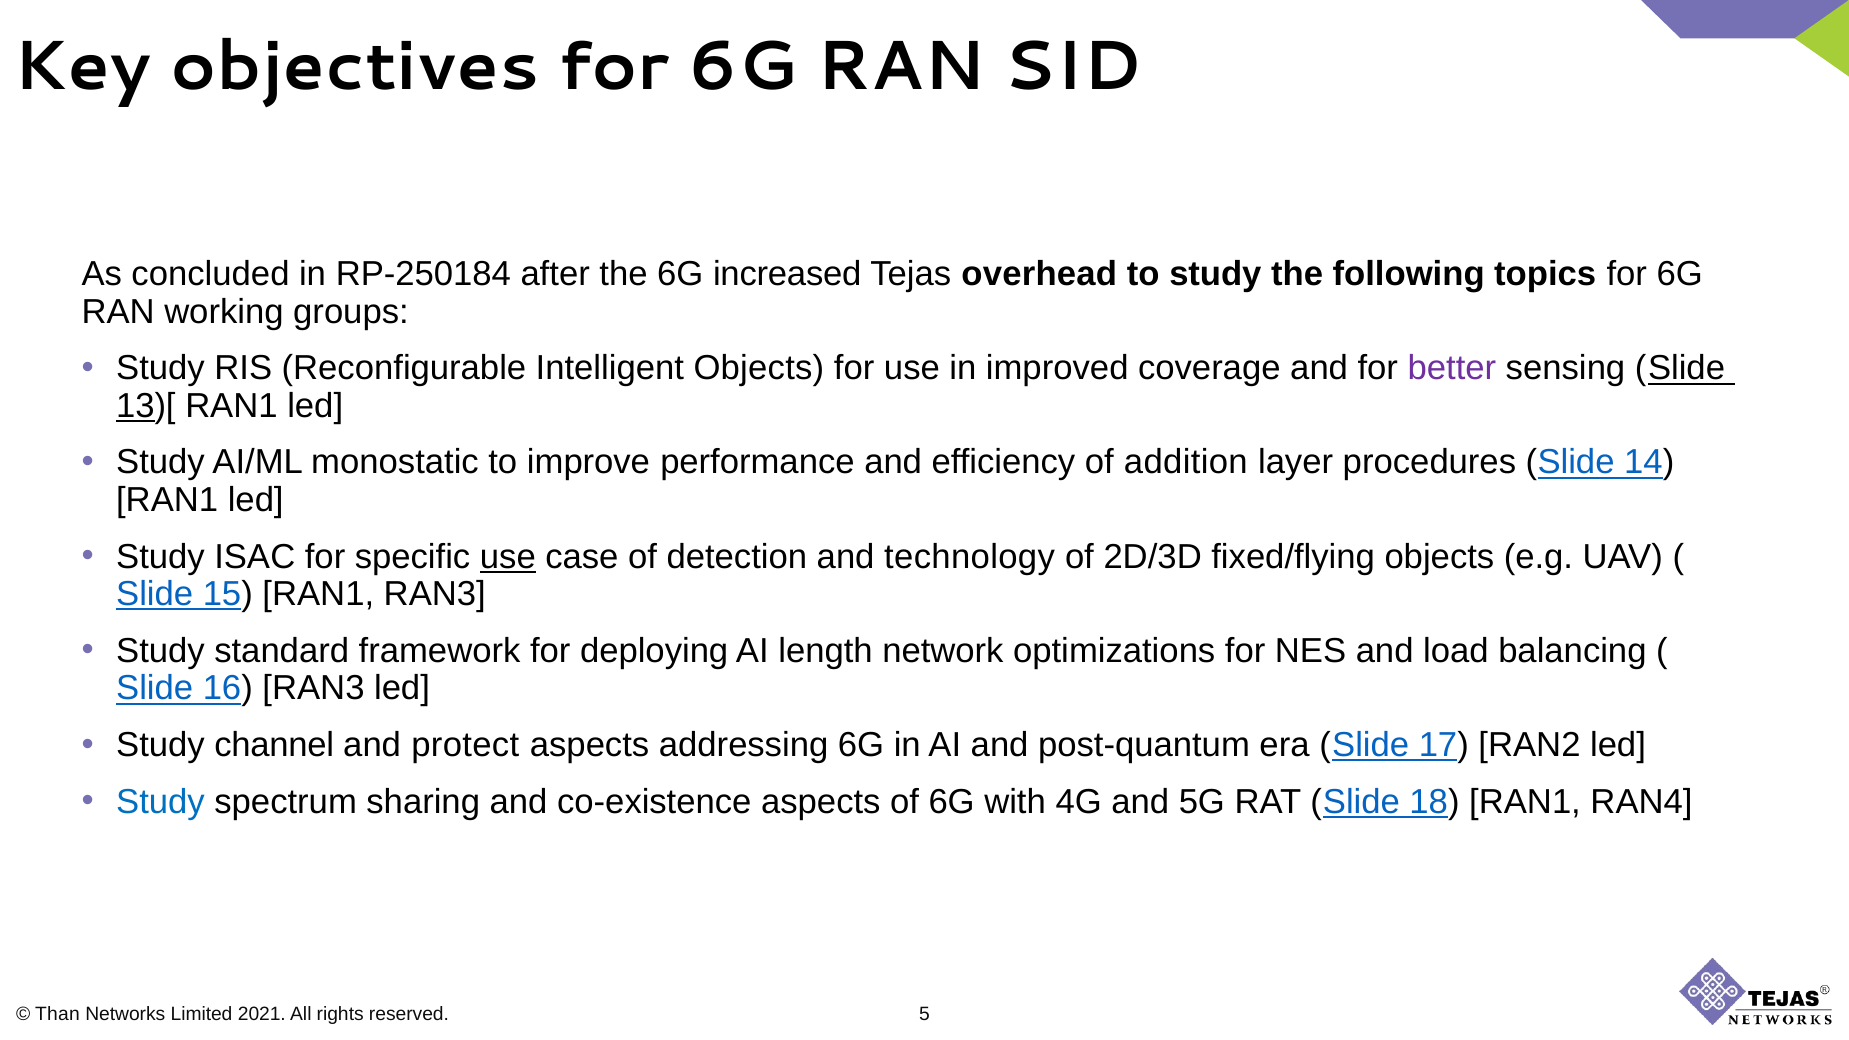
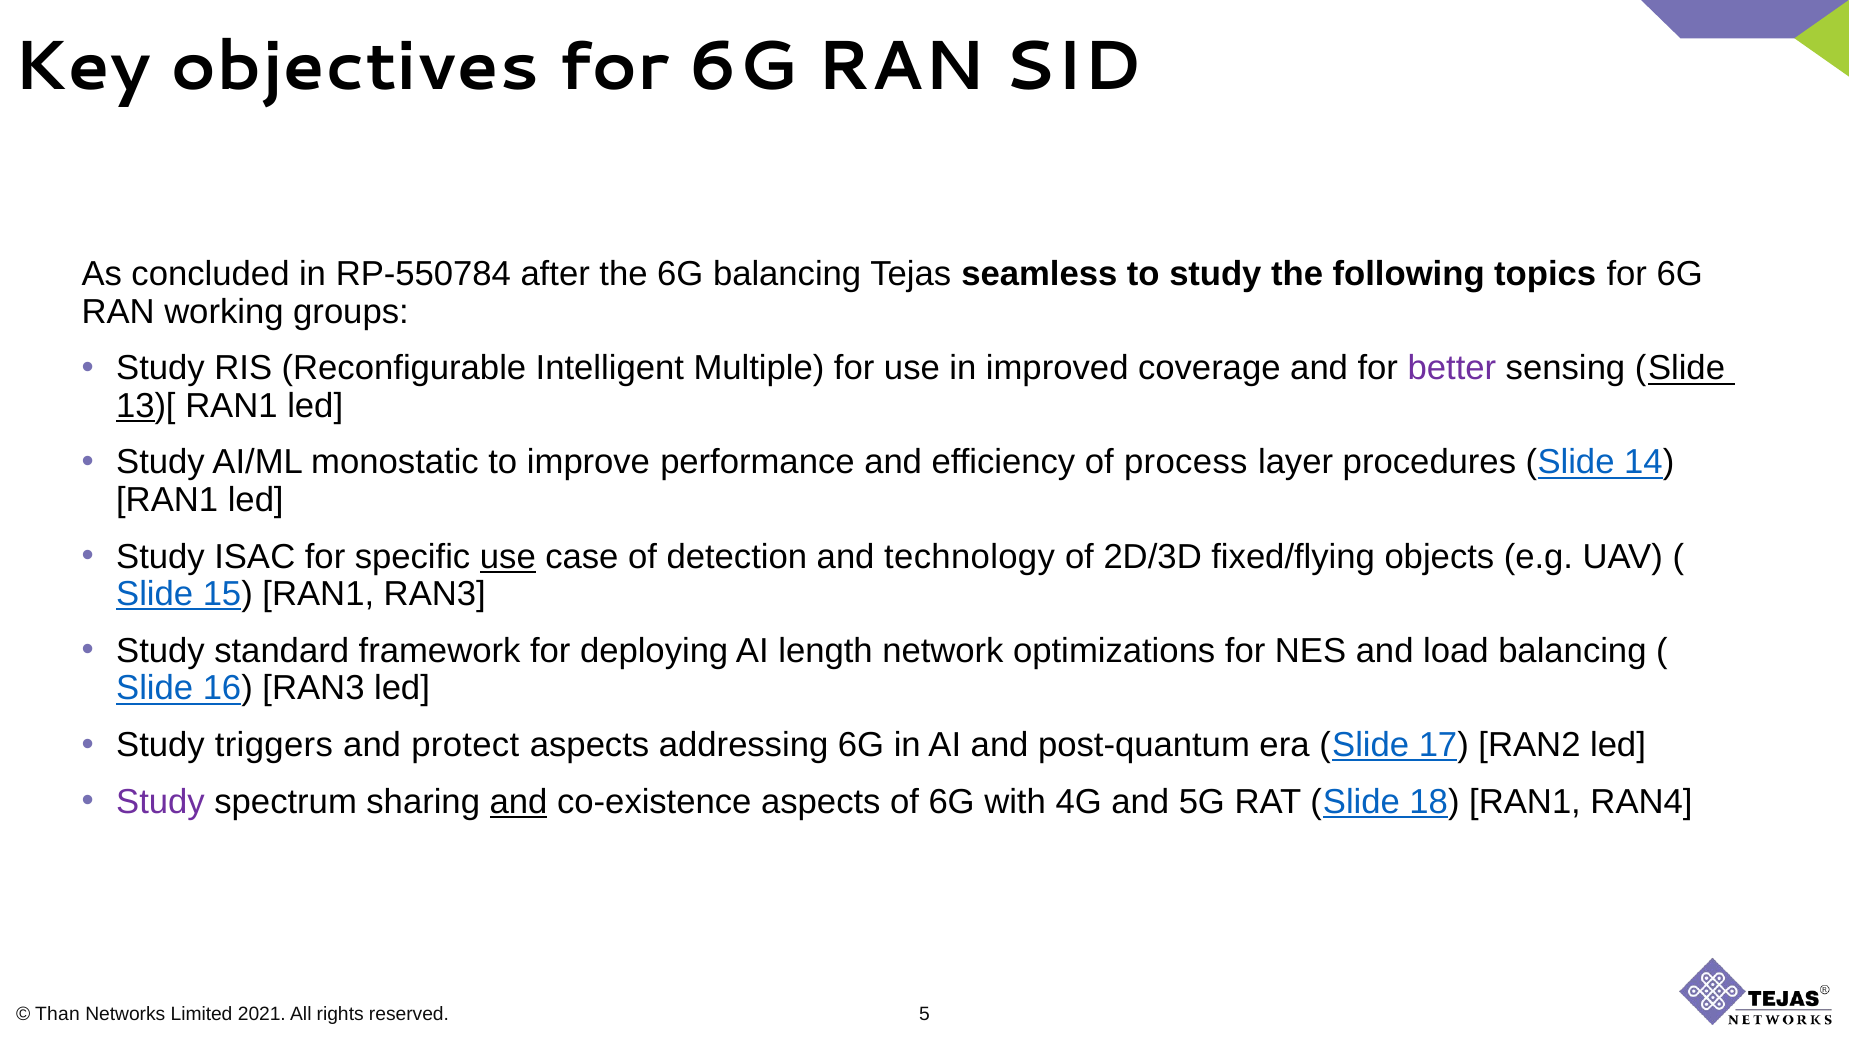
RP-250184: RP-250184 -> RP-550784 (423, 274)
6G increased: increased -> balancing (787, 274)
overhead: overhead -> seamless (1039, 274)
Intelligent Objects: Objects -> Multiple (759, 368)
addition: addition -> process (1186, 463)
channel: channel -> triggers (274, 745)
Study colour: blue -> purple (160, 802)
and underline: none -> present (519, 802)
